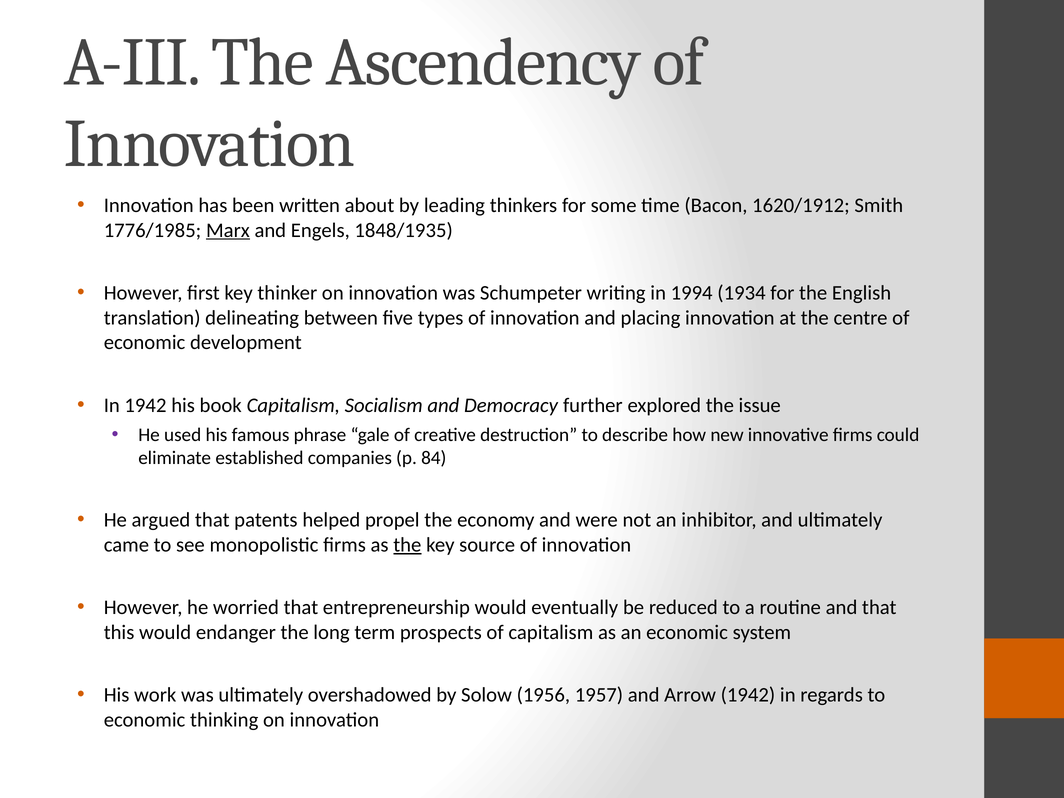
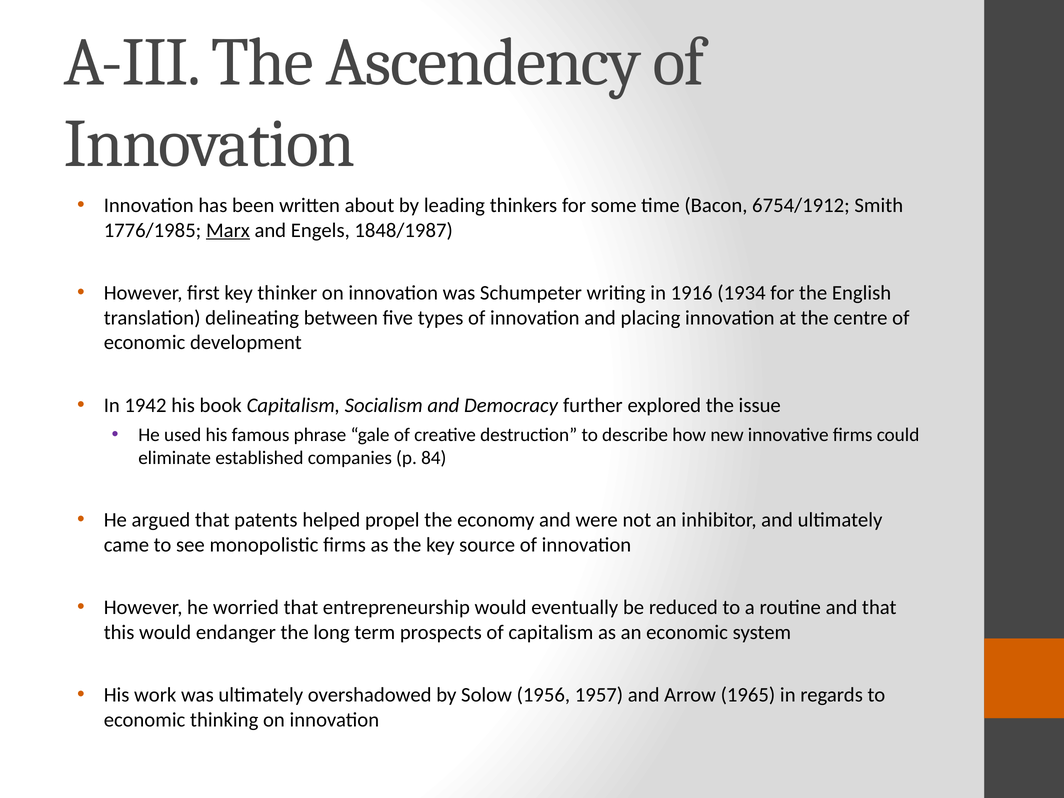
1620/1912: 1620/1912 -> 6754/1912 (801, 205)
1848/1935: 1848/1935 -> 1848/1987 (404, 230)
1994: 1994 -> 1916 (692, 293)
the underline: present -> none (407, 545)
Arrow 1942: 1942 -> 1965 (748, 695)
